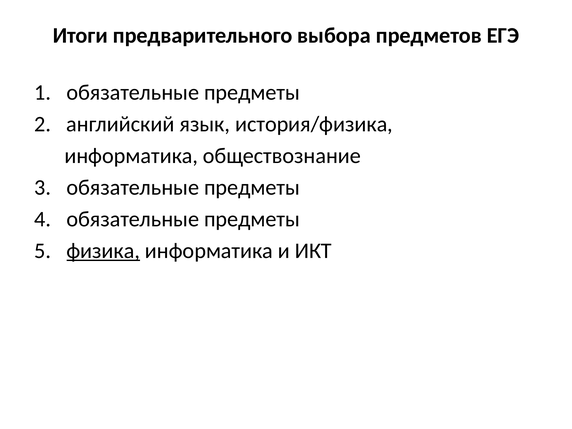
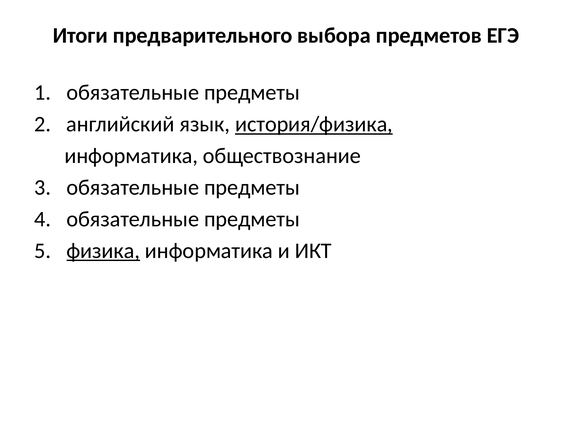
история/физика underline: none -> present (314, 124)
